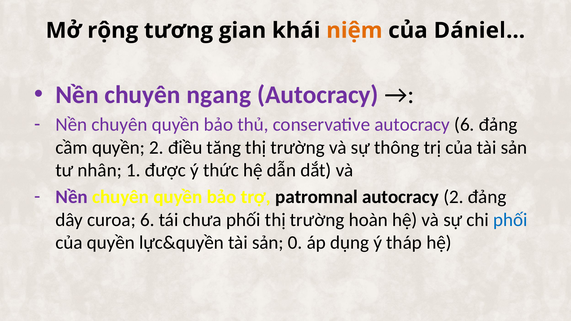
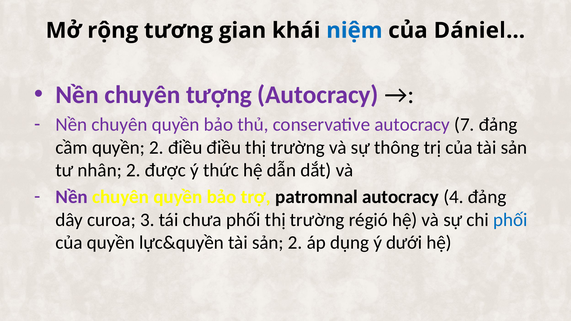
niệm colour: orange -> blue (354, 31)
ngang: ngang -> tượng (219, 95)
autocracy 6: 6 -> 7 (464, 125)
điều tăng: tăng -> điều (224, 148)
nhân 1: 1 -> 2 (133, 170)
autocracy 2: 2 -> 4 (453, 197)
curoa 6: 6 -> 3 (147, 220)
hoàn: hoàn -> régió (368, 220)
sản 0: 0 -> 2 (295, 243)
tháp: tháp -> dưới (404, 243)
